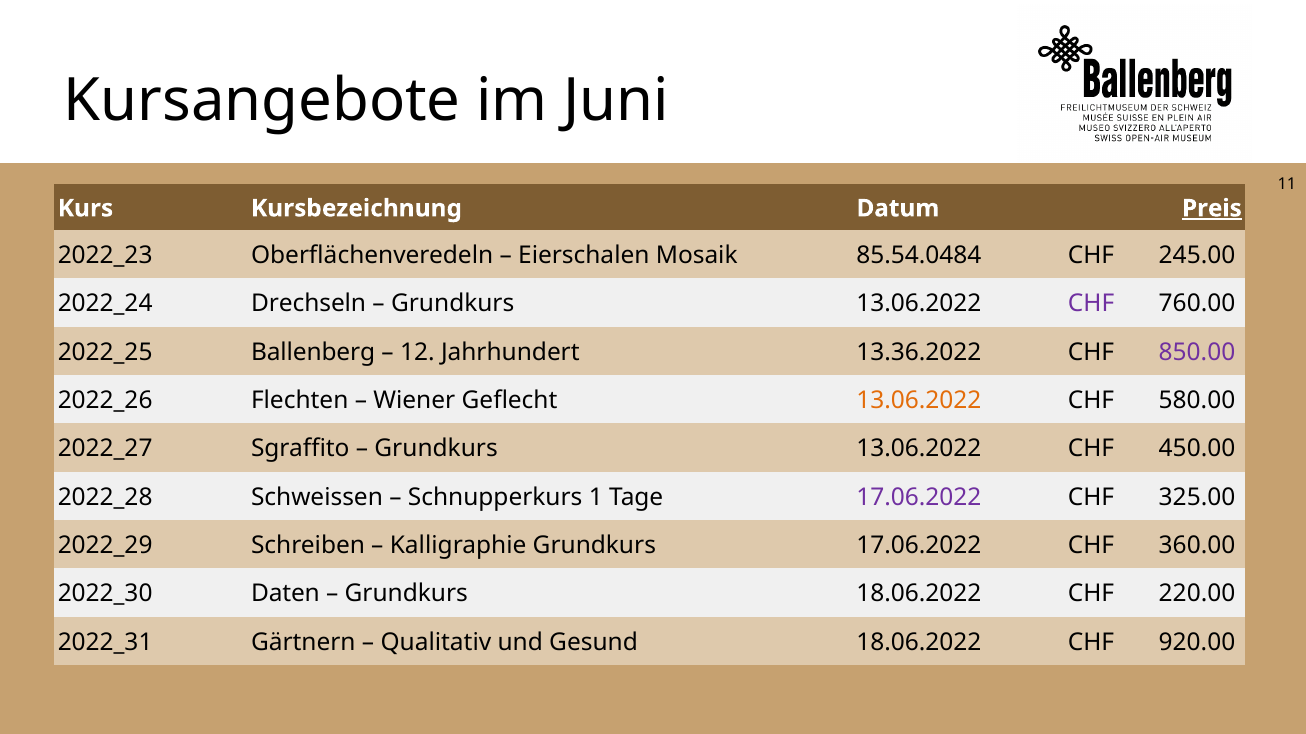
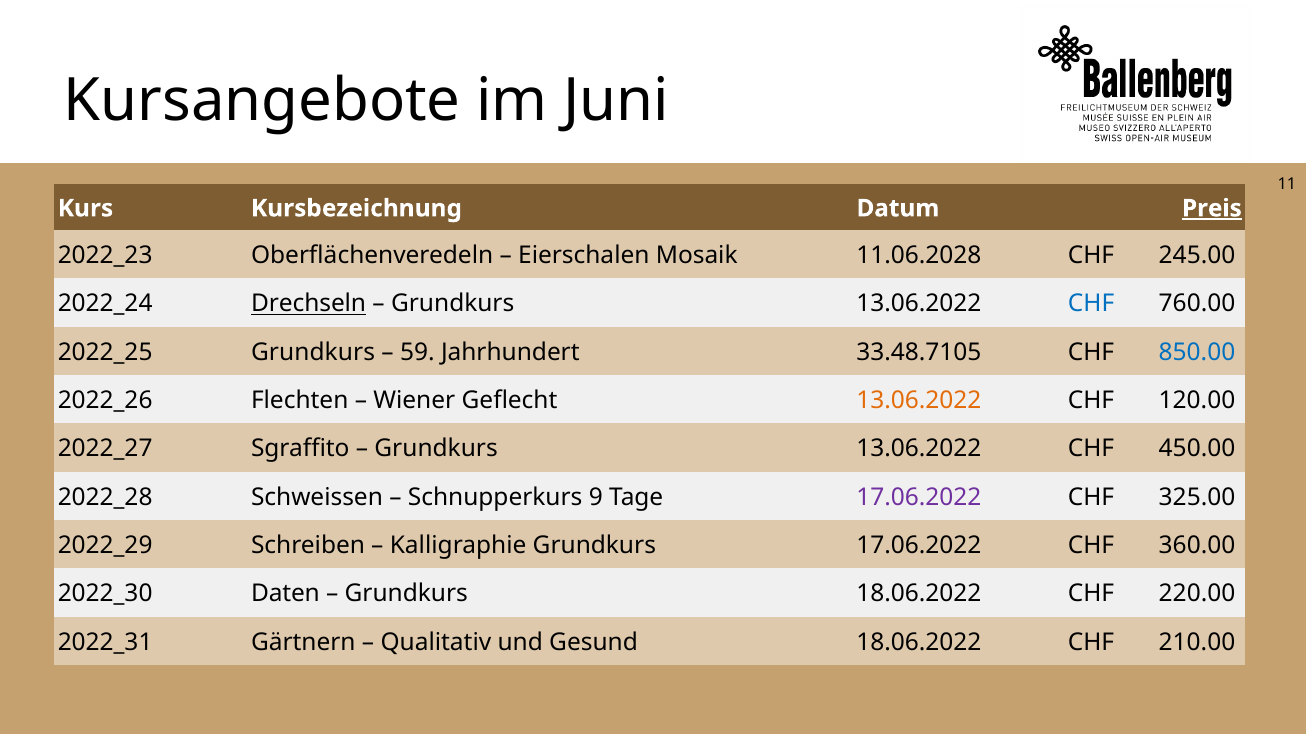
85.54.0484: 85.54.0484 -> 11.06.2028 (919, 256)
Drechseln underline: none -> present (309, 304)
CHF colour: purple -> blue (1091, 304)
Ballenberg: Ballenberg -> Grundkurs (313, 352)
12: 12 -> 59 (417, 352)
13.36.2022: 13.36.2022 -> 33.48.7105 (919, 352)
850.00 colour: purple -> blue (1197, 352)
580.00: 580.00 -> 120.00 (1197, 401)
1: 1 -> 9 (596, 498)
920.00: 920.00 -> 210.00 (1197, 643)
